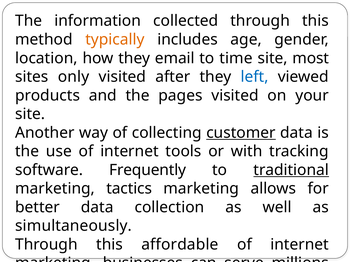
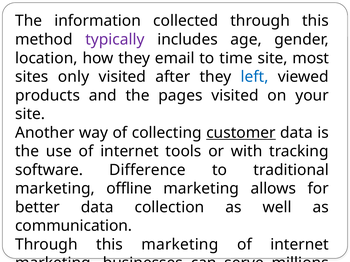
typically colour: orange -> purple (115, 40)
Frequently: Frequently -> Difference (147, 170)
traditional underline: present -> none (291, 170)
tactics: tactics -> offline (129, 189)
simultaneously: simultaneously -> communication (74, 226)
this affordable: affordable -> marketing (180, 245)
